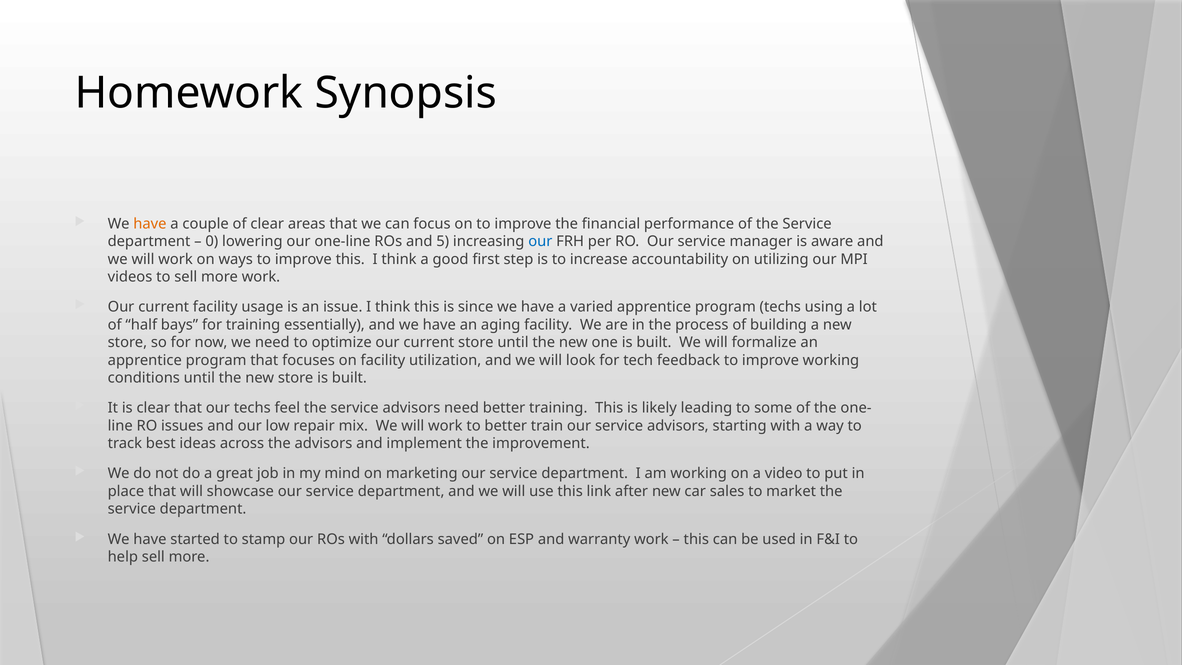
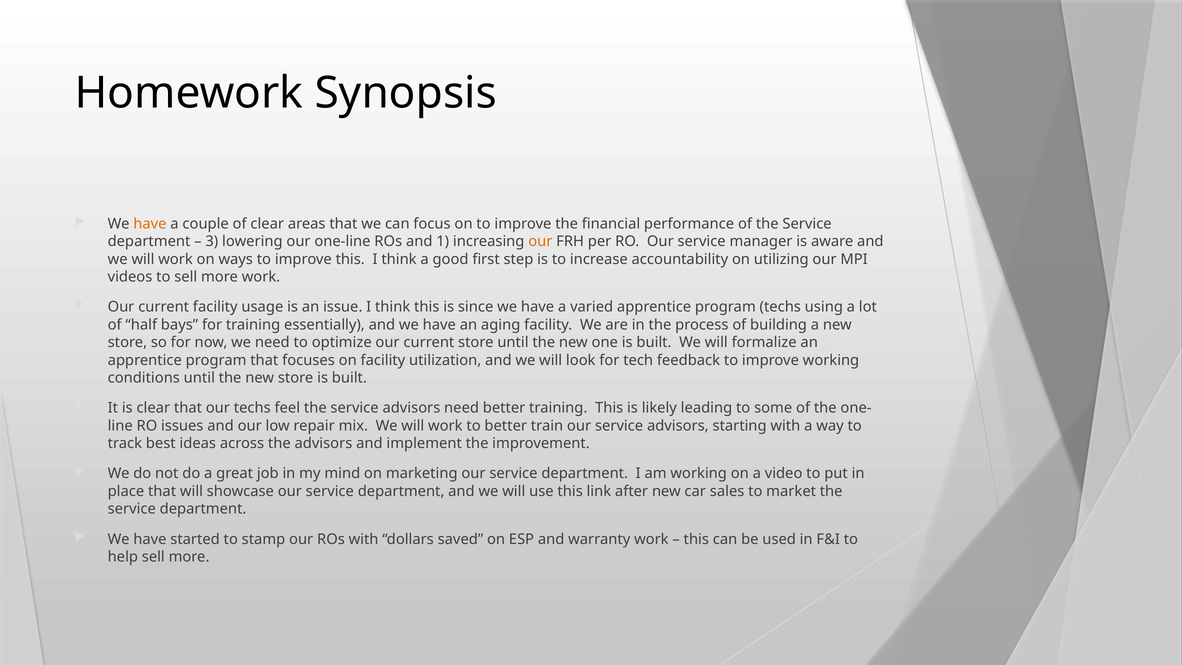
0: 0 -> 3 (212, 242)
5: 5 -> 1 (443, 242)
our colour: blue -> orange (540, 242)
